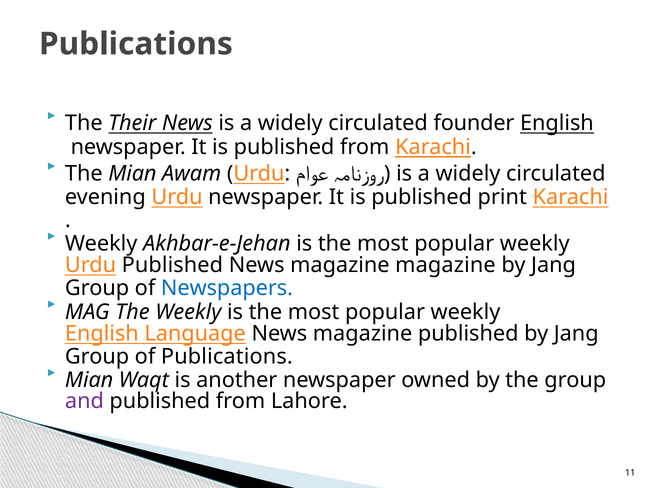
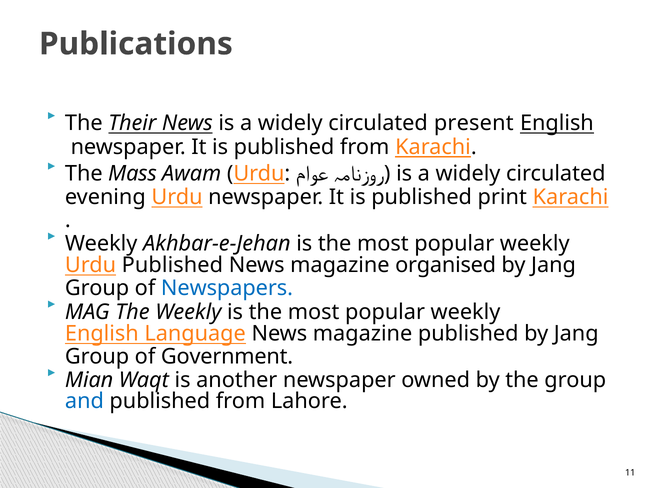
founder: founder -> present (474, 123)
The Mian: Mian -> Mass (132, 174)
magazine magazine: magazine -> organised (446, 265)
of Publications: Publications -> Government (227, 357)
and colour: purple -> blue (84, 401)
